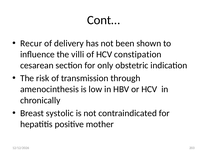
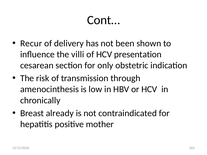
constipation: constipation -> presentation (138, 54)
systolic: systolic -> already (60, 113)
